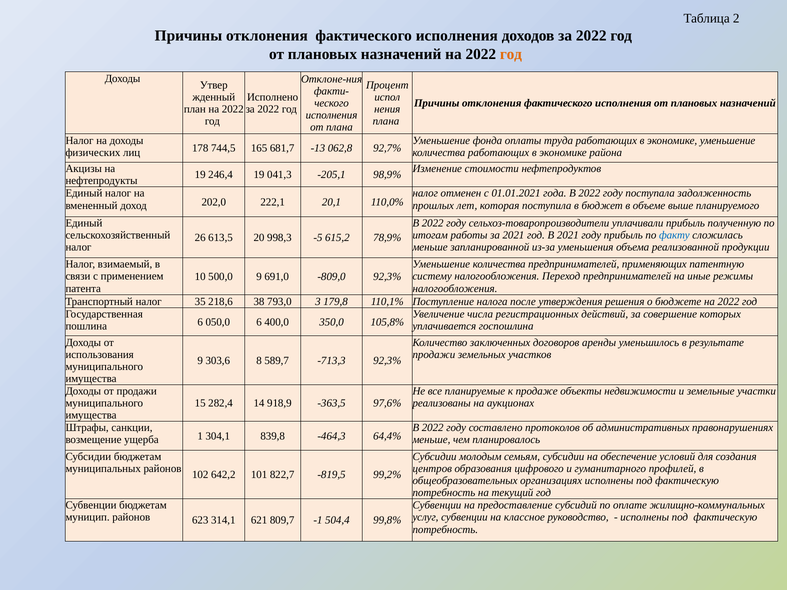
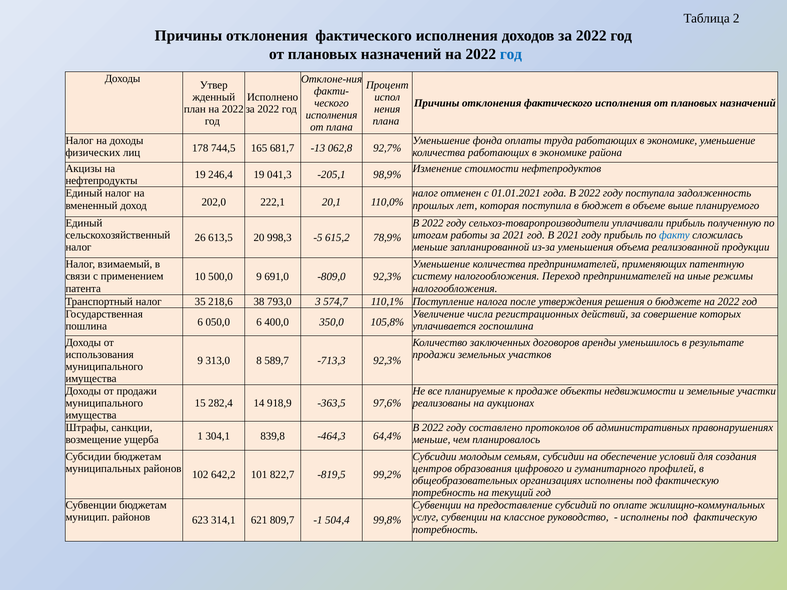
год colour: orange -> blue (511, 54)
179,8: 179,8 -> 574,7 (336, 302)
303,6: 303,6 -> 313,0 (218, 361)
